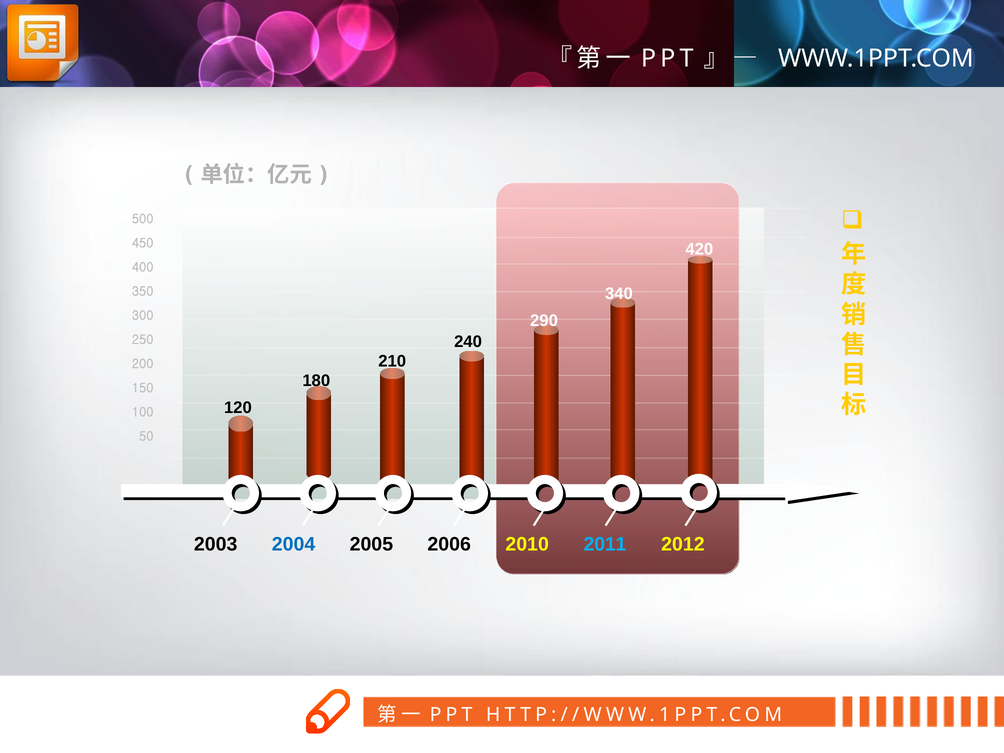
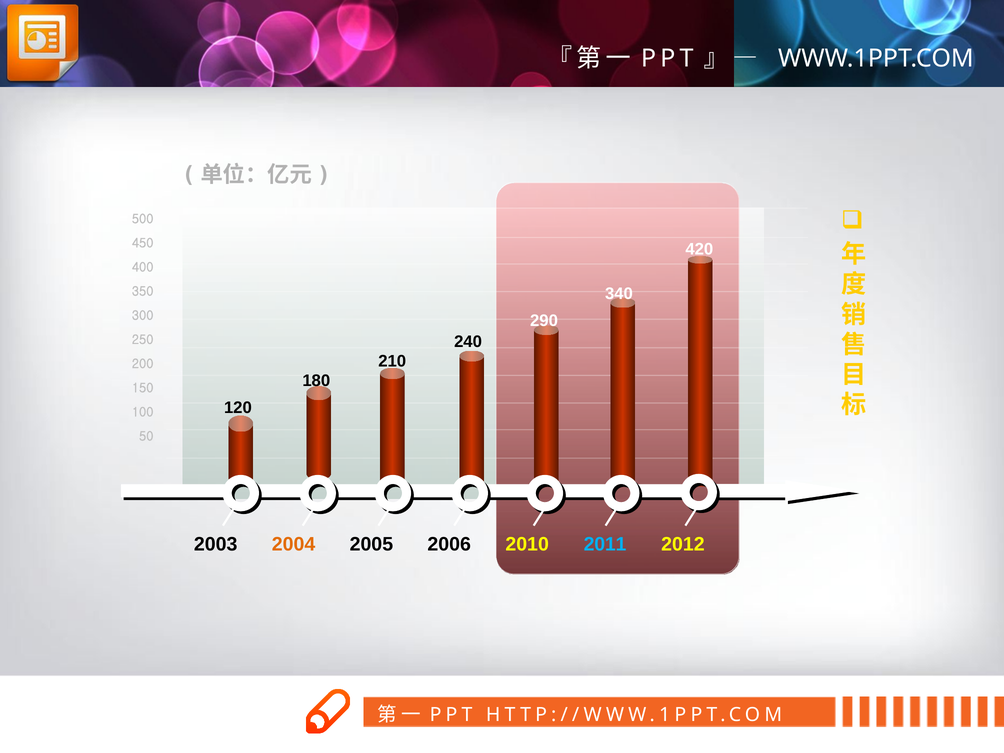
2004 colour: blue -> orange (294, 545)
